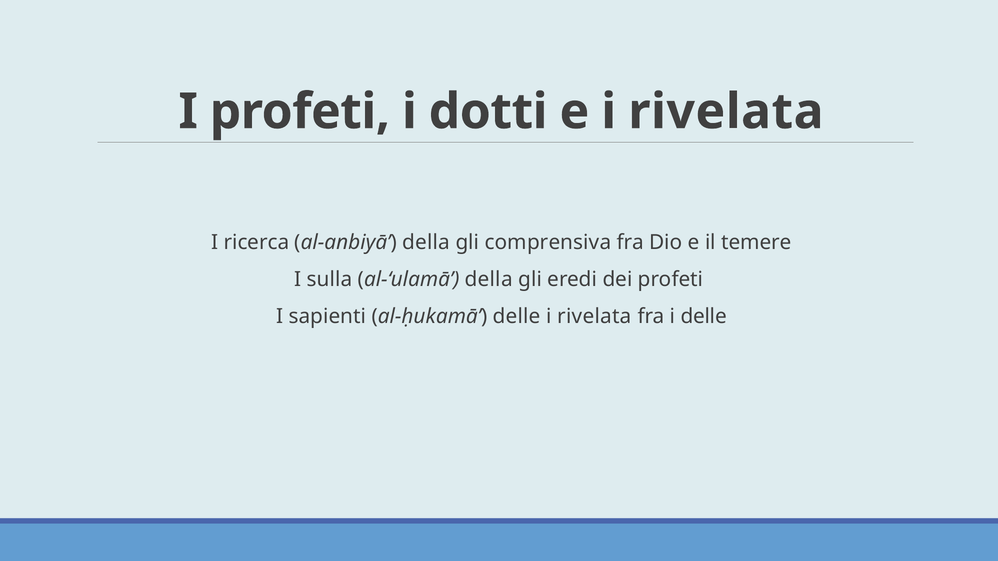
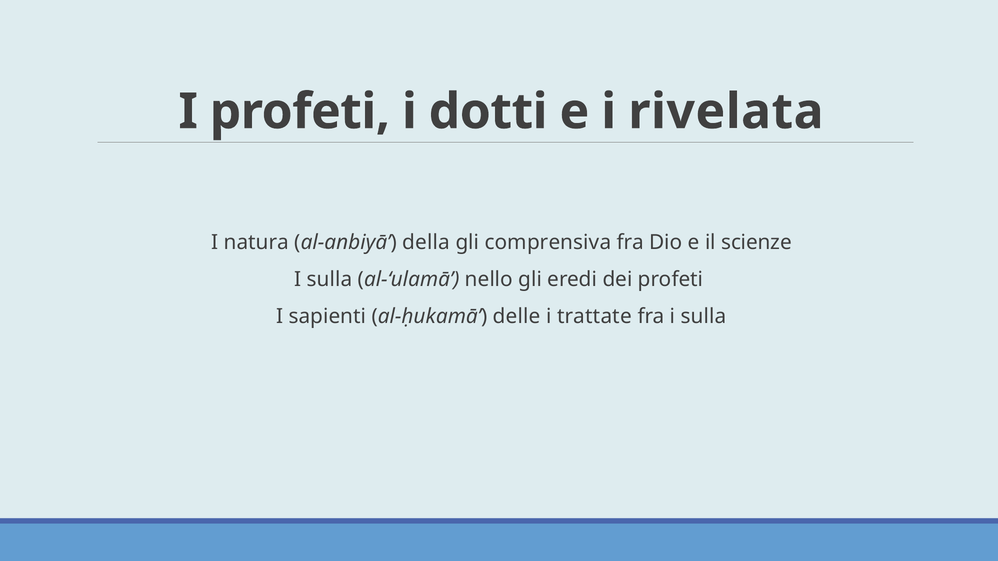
ricerca: ricerca -> natura (256, 242)
temere: temere -> scienze (756, 242)
al-‘ulamā della: della -> nello (489, 279)
rivelata: rivelata -> trattate (594, 316)
fra i delle: delle -> sulla (704, 316)
